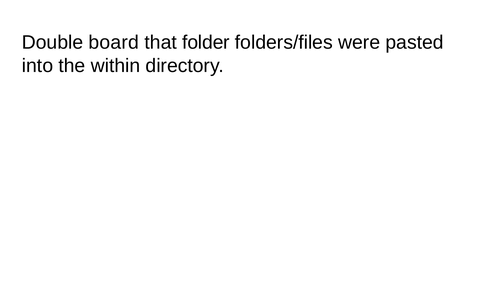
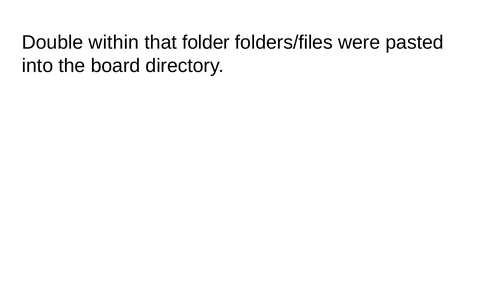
board: board -> within (114, 42)
within: within -> board (116, 66)
